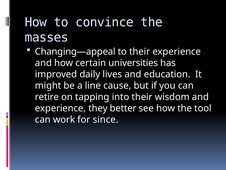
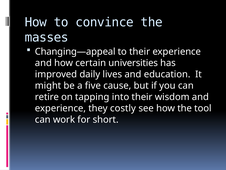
line: line -> five (93, 85)
better: better -> costly (123, 108)
since: since -> short (106, 119)
